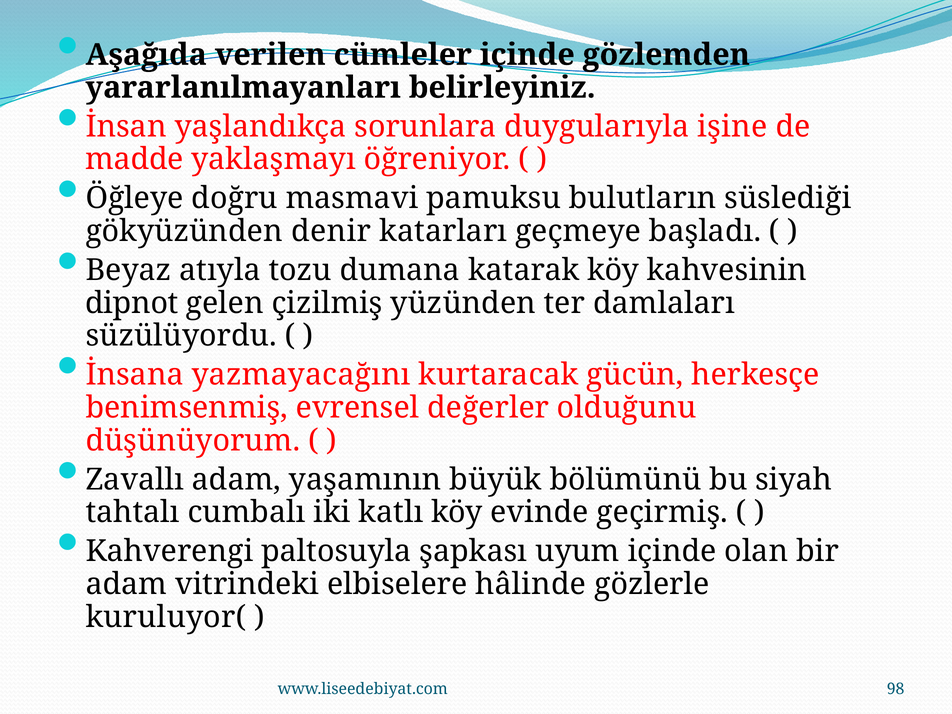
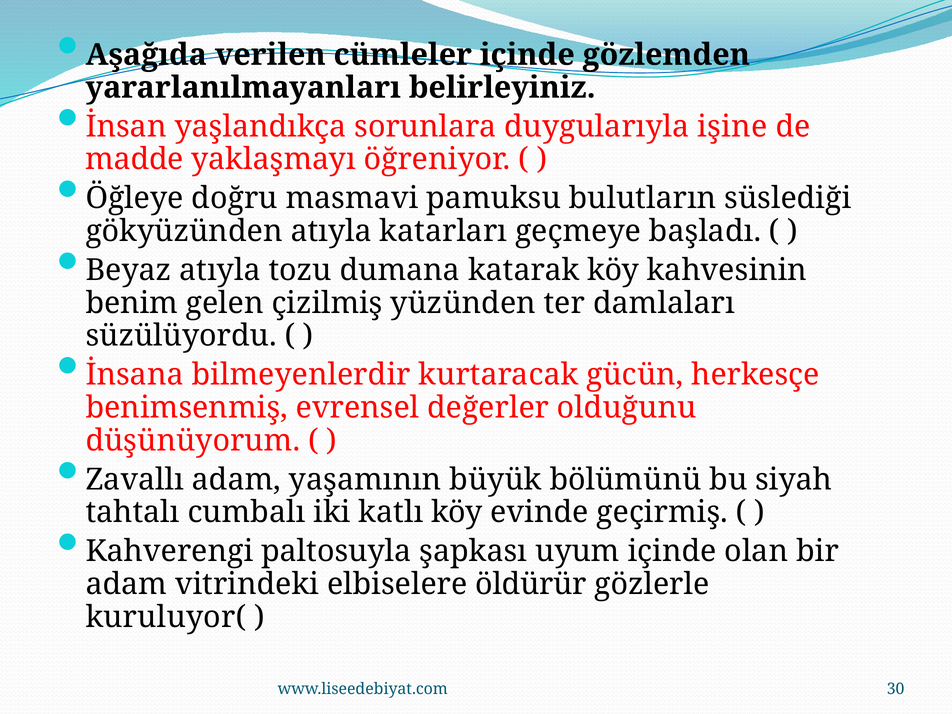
gökyüzünden denir: denir -> atıyla (331, 231)
dipnot: dipnot -> benim (132, 303)
yazmayacağını: yazmayacağını -> bilmeyenlerdir (301, 375)
hâlinde: hâlinde -> öldürür (531, 584)
98: 98 -> 30 (896, 689)
